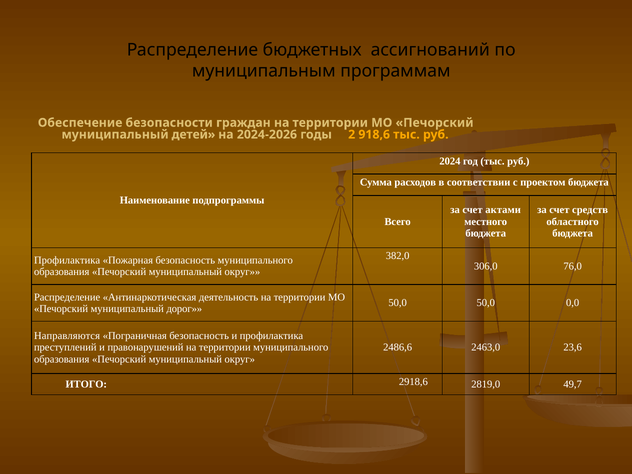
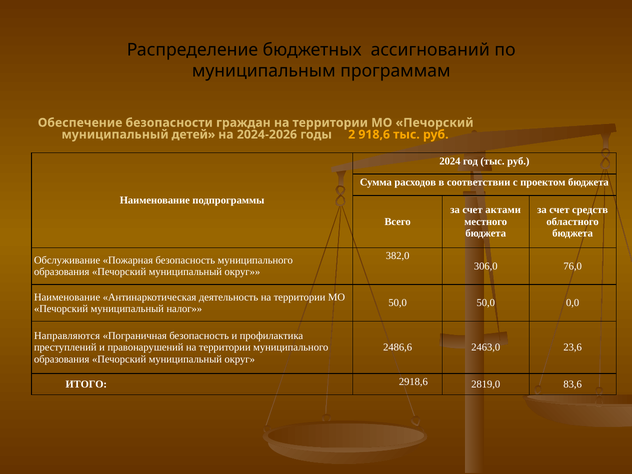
Профилактика: Профилактика -> Обслуживание (67, 260)
Распределение: Распределение -> Наименование (67, 297)
дорог: дорог -> налог (184, 309)
49,7: 49,7 -> 83,6 (573, 384)
